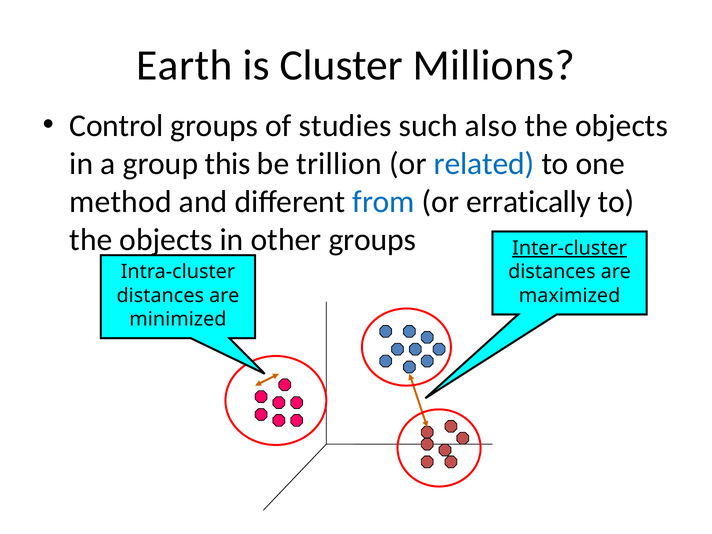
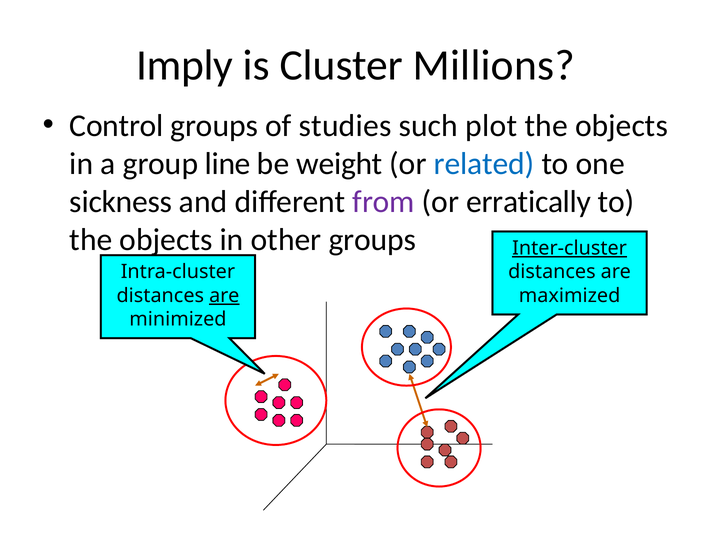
Earth: Earth -> Imply (185, 65)
also: also -> plot (491, 126)
this: this -> line (228, 164)
trillion: trillion -> weight (339, 164)
method: method -> sickness (121, 202)
from colour: blue -> purple (384, 202)
are underline: none -> present (224, 296)
